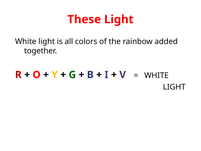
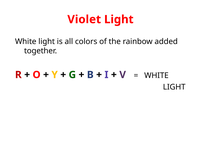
These: These -> Violet (84, 19)
